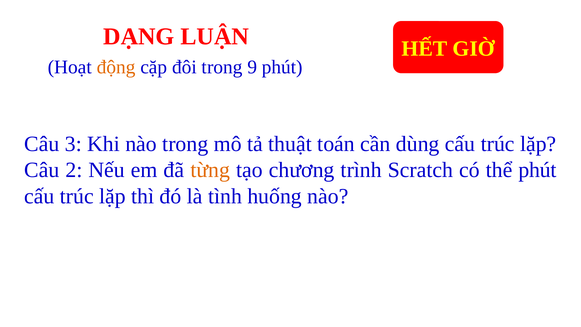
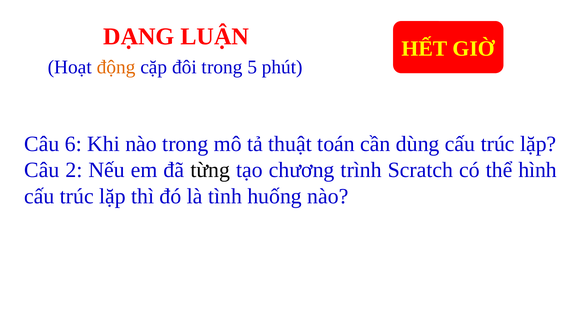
9: 9 -> 5 (252, 67)
Câu 3: 3 -> 6 (73, 144)
từng colour: orange -> black (210, 170)
thể phút: phút -> hình (538, 170)
